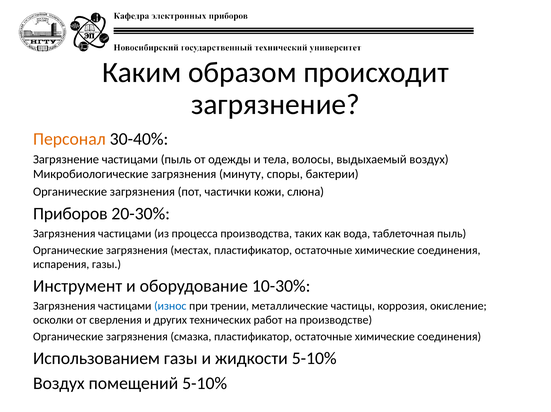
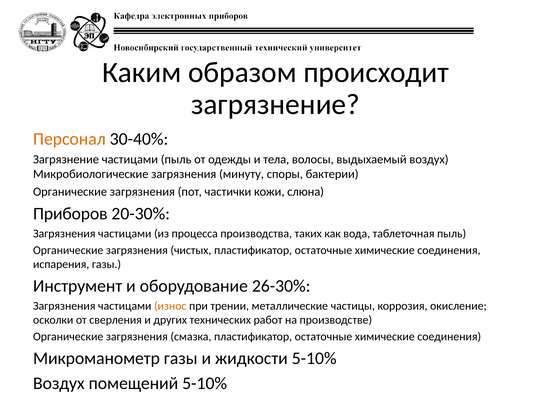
местах: местах -> чистых (191, 250)
10-30%: 10-30% -> 26-30% (281, 286)
износ colour: blue -> orange (170, 306)
Использованием: Использованием -> Микроманометр (96, 358)
